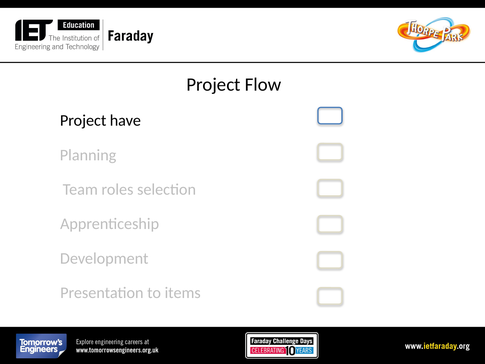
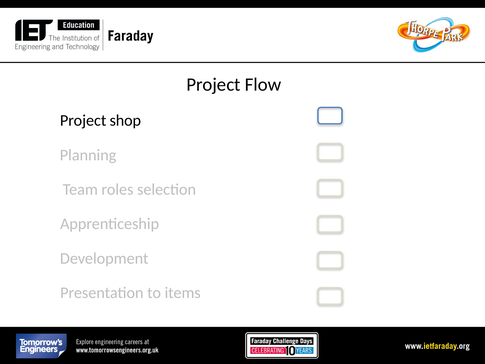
have: have -> shop (125, 121)
